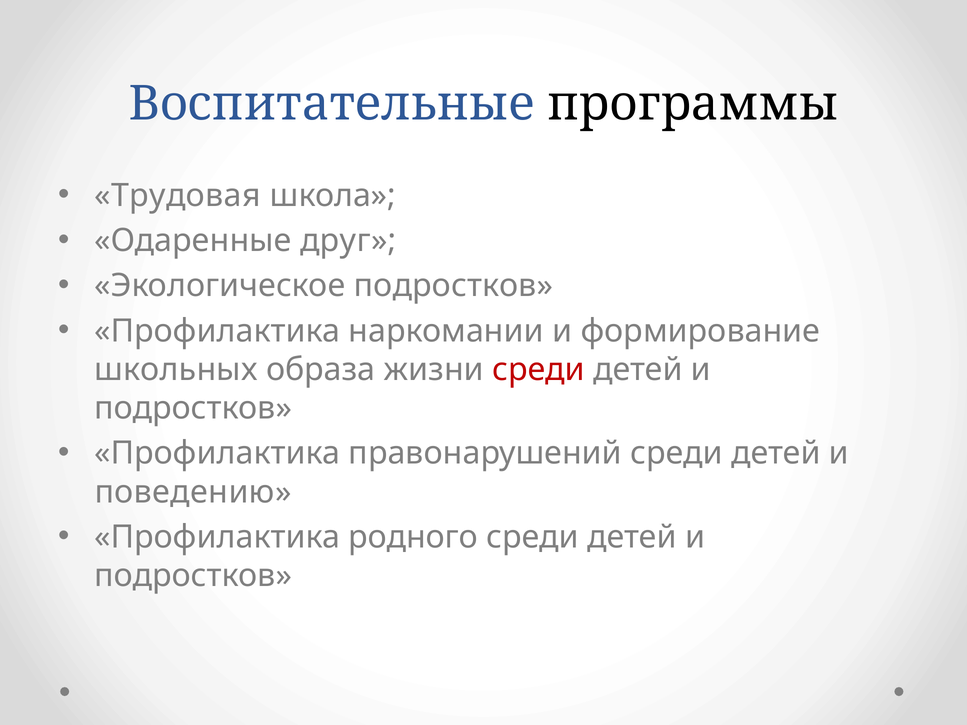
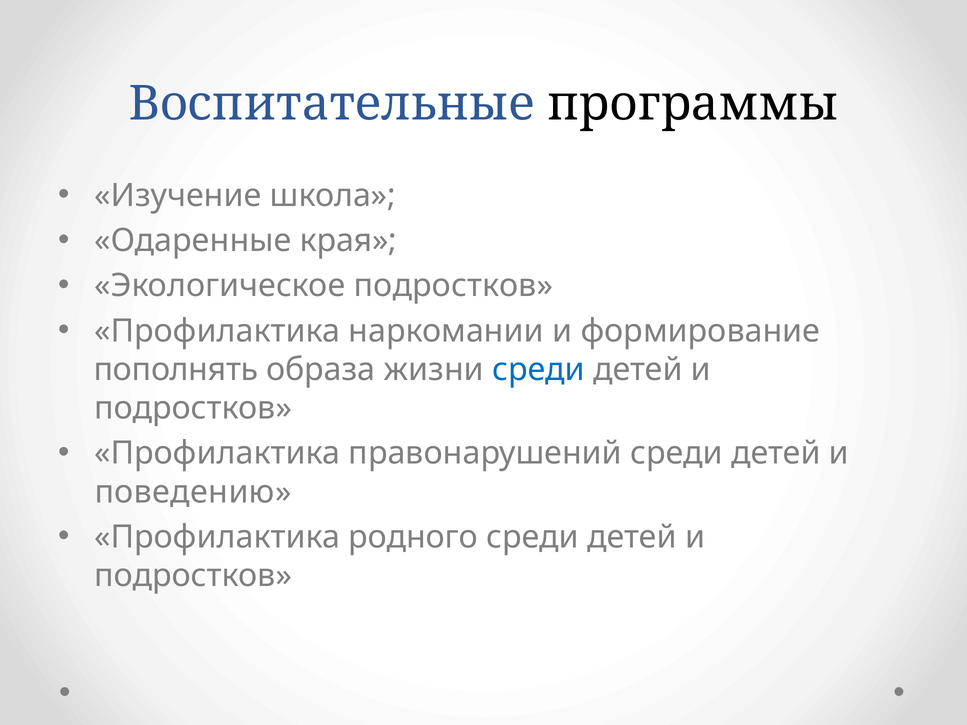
Трудовая: Трудовая -> Изучение (178, 196)
друг: друг -> края (349, 241)
школьных: школьных -> пополнять (176, 370)
среди colour: red -> blue (538, 370)
